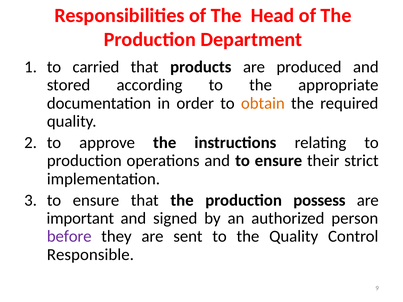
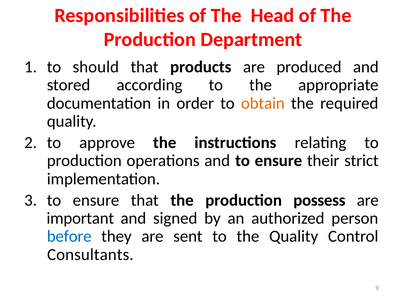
carried: carried -> should (96, 67)
before colour: purple -> blue (69, 237)
Responsible: Responsible -> Consultants (90, 255)
